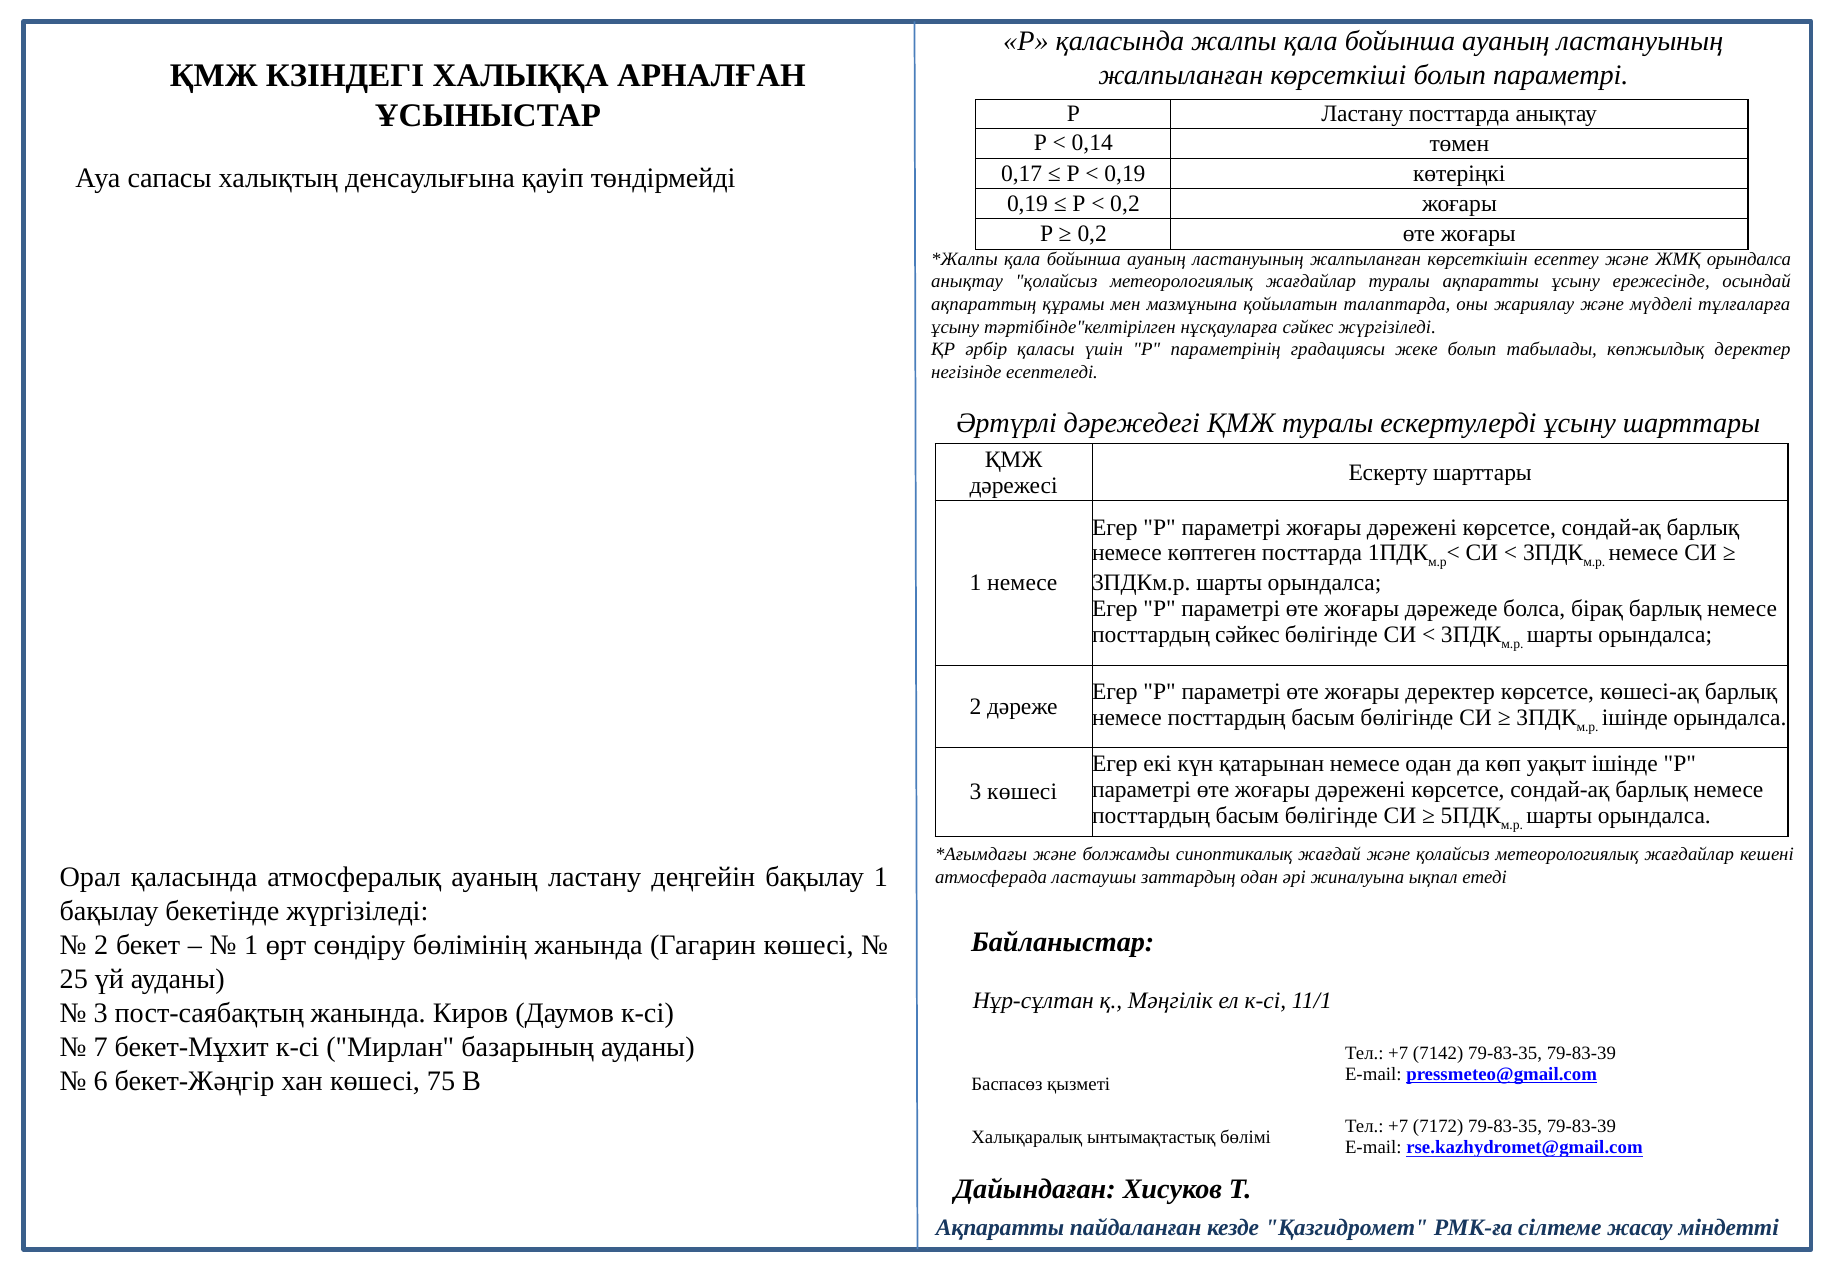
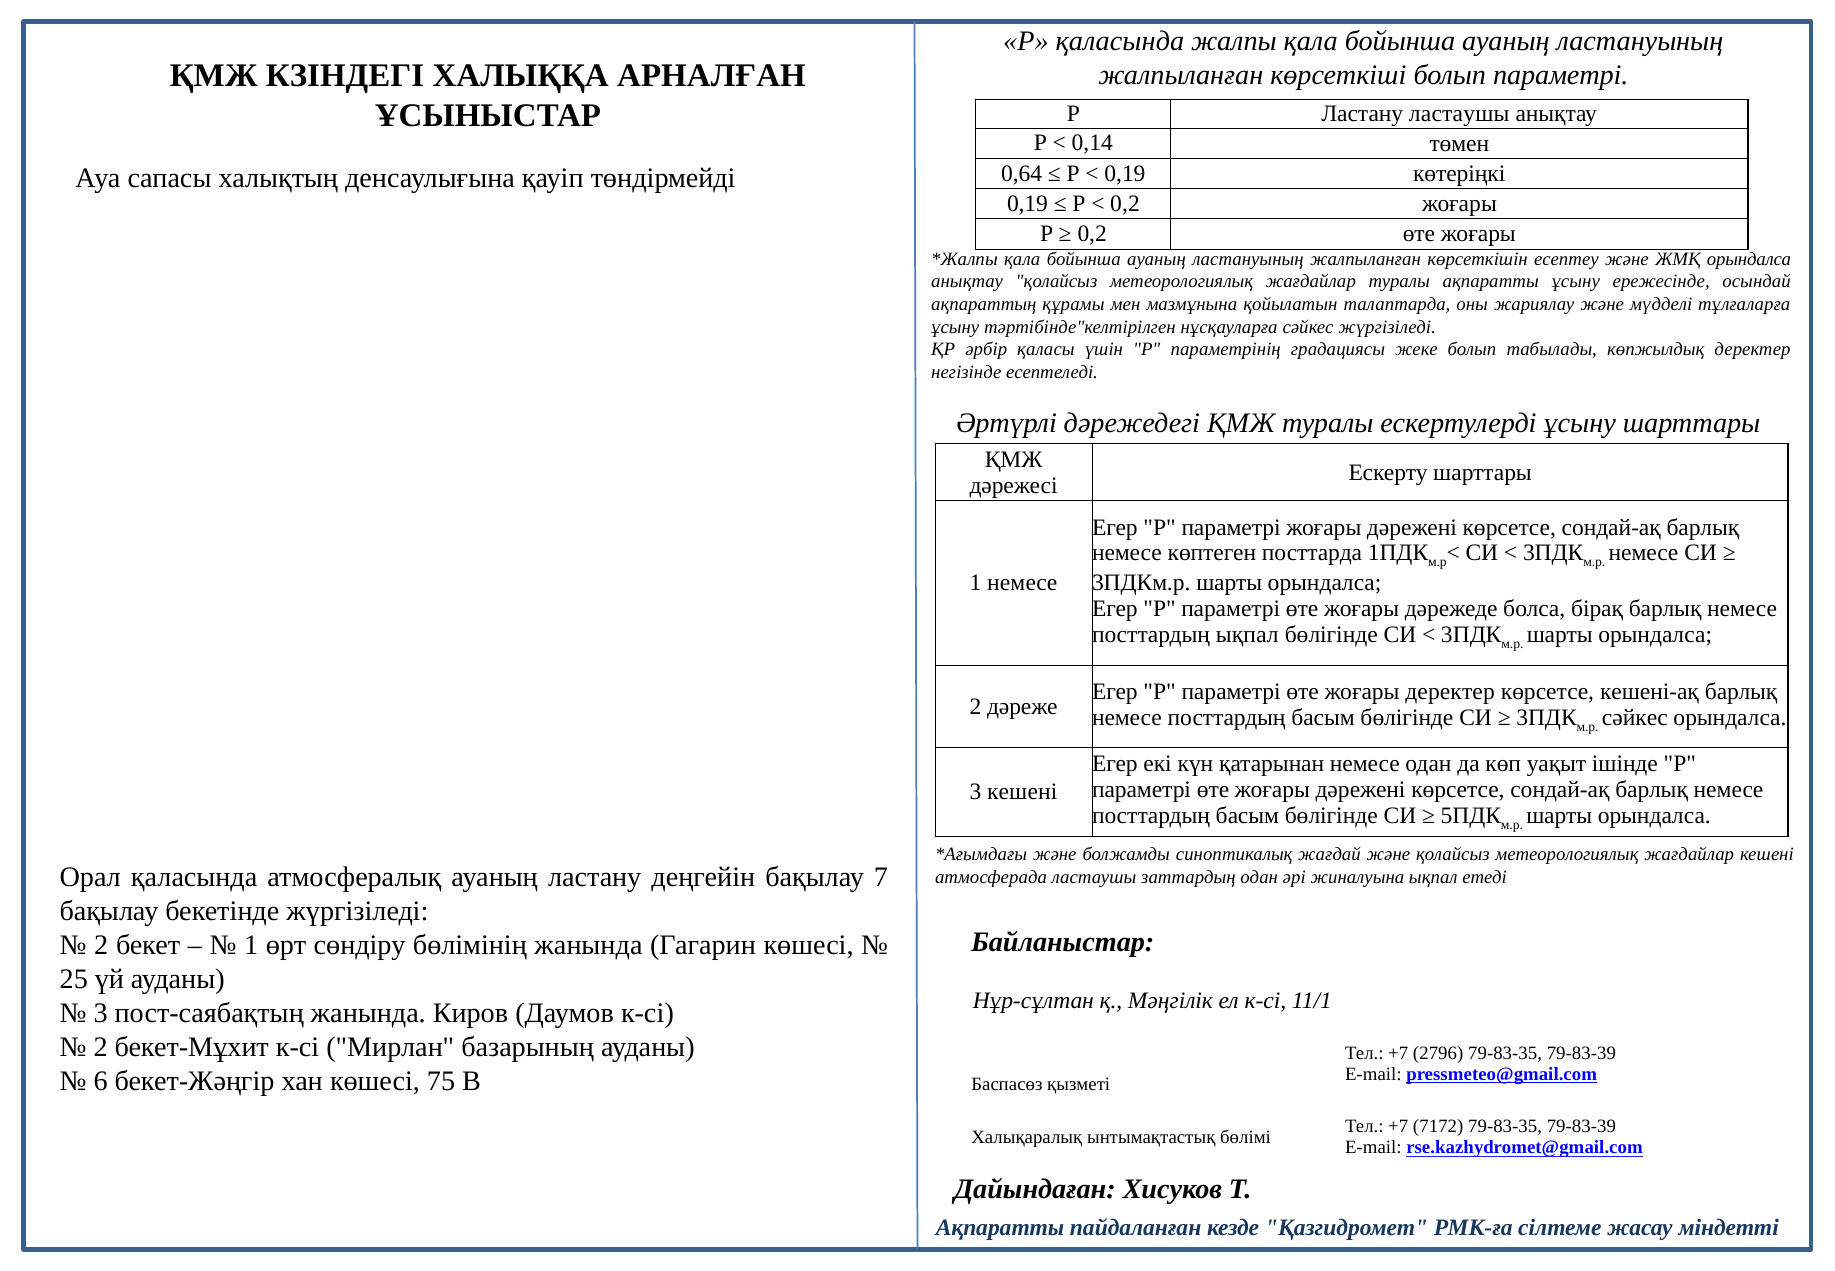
Ластану посттарда: посттарда -> ластаушы (1459, 114)
0,17: 0,17 -> 0,64 (1022, 173)
посттардың сәйкес: сәйкес -> ықпал (1247, 634)
көшесі-ақ: көшесі-ақ -> кешені-ақ (1649, 691)
ішінде: ішінде -> сәйкес (1635, 717)
3 көшесі: көшесі -> кешені (1022, 791)
бақылау 1: 1 -> 7 (881, 877)
7: 7 -> 2 (101, 1046)
7142: 7142 -> 2796 (1438, 1053)
